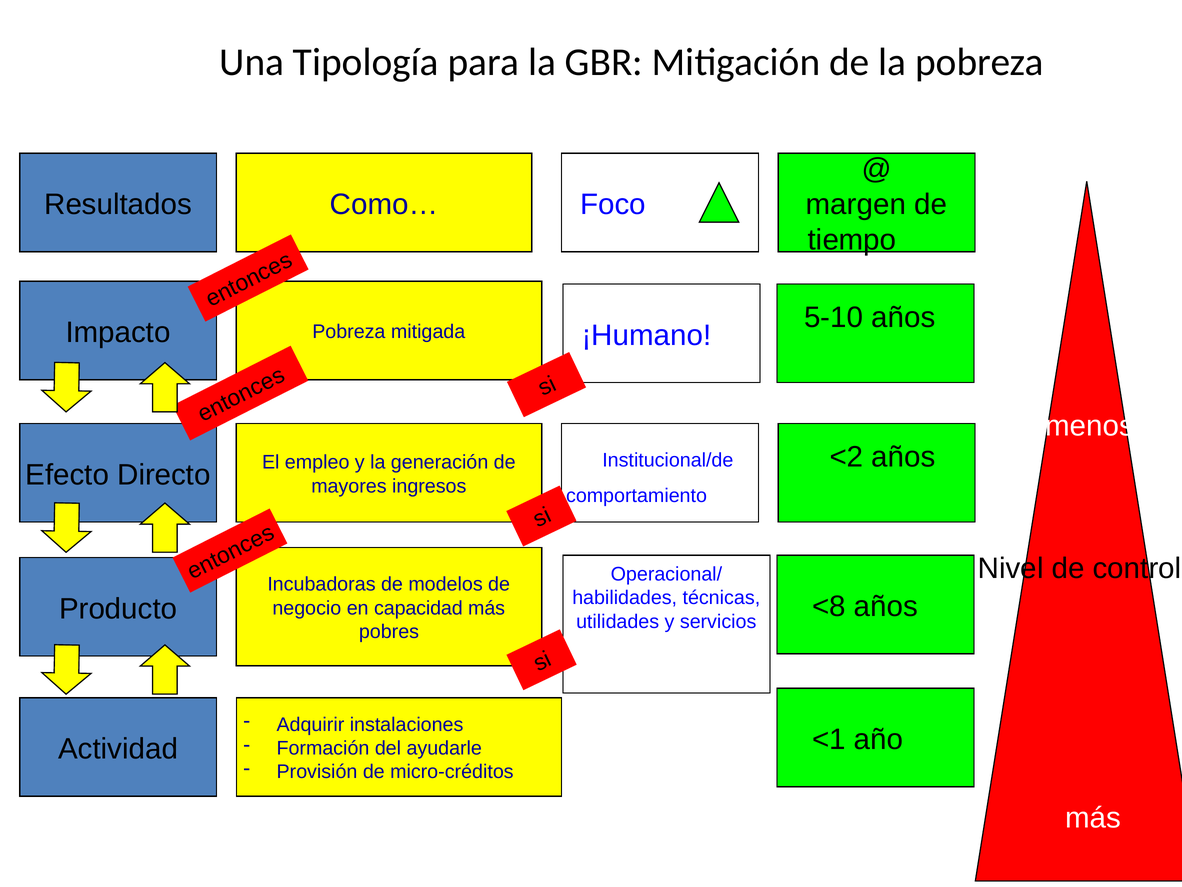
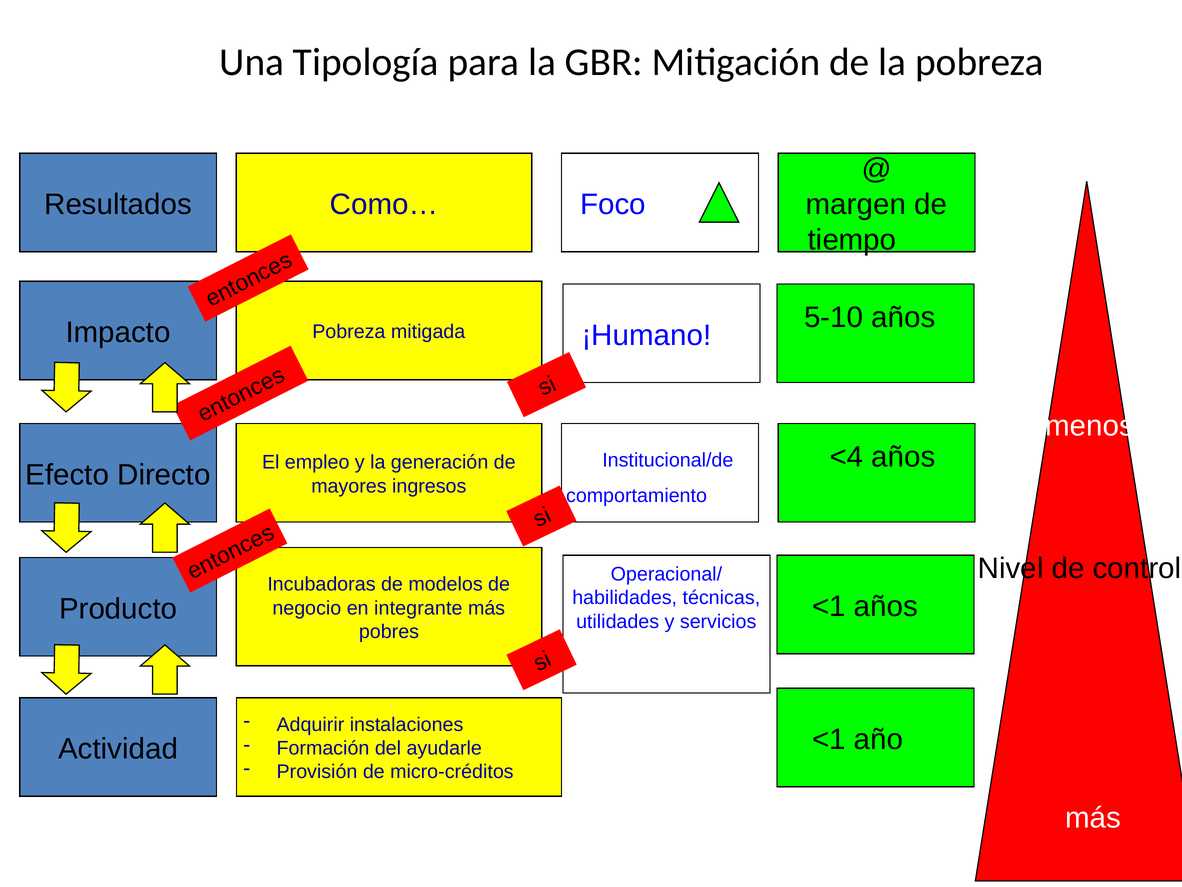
<2: <2 -> <4 (846, 457)
<8: <8 -> <1 (829, 606)
capacidad: capacidad -> integrante (418, 608)
